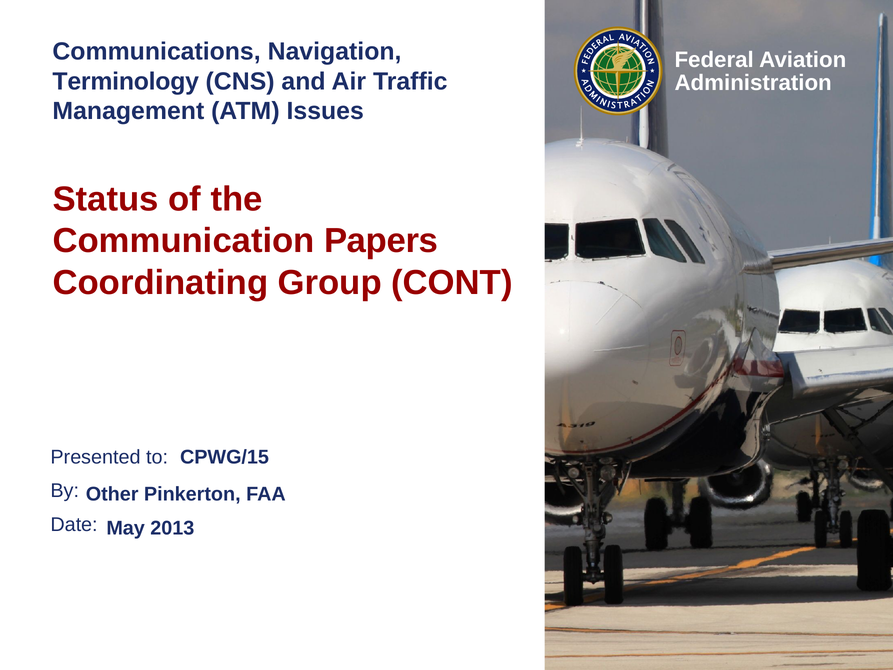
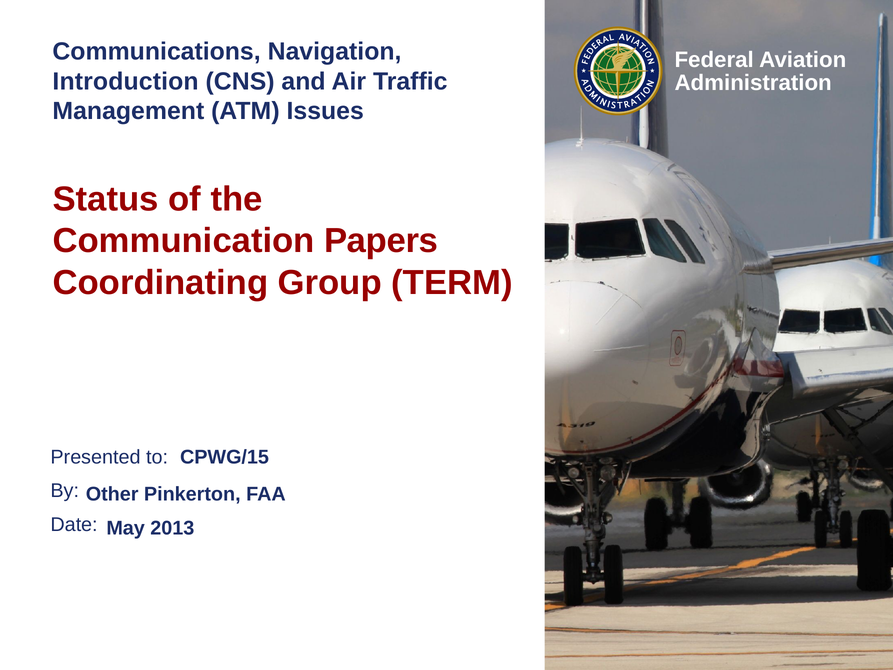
Terminology: Terminology -> Introduction (126, 81)
CONT: CONT -> TERM (452, 282)
